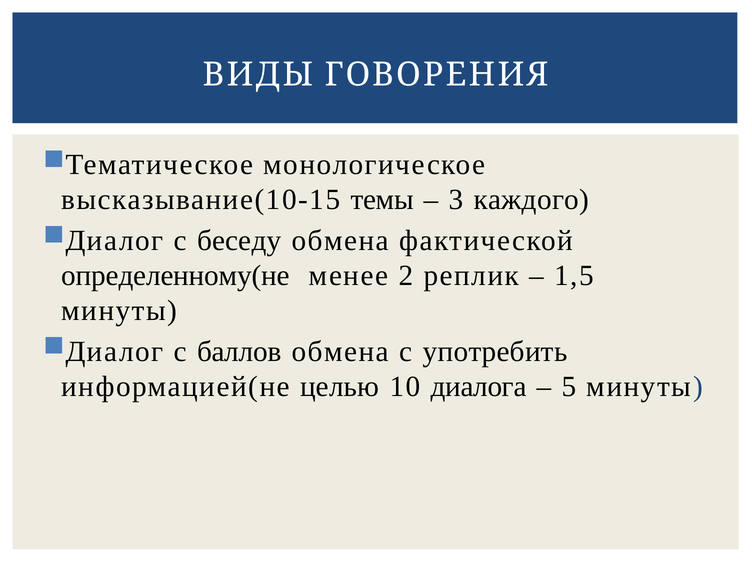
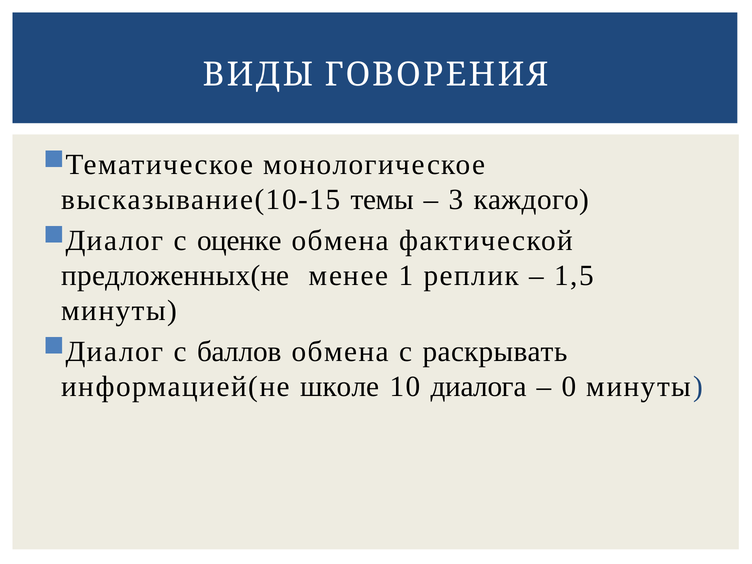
беседу: беседу -> оценке (239, 241)
определенному(не: определенному(не -> предложенных(не (175, 276)
2: 2 -> 1 (406, 276)
употребить: употребить -> раскрывать (495, 352)
целью: целью -> школе (340, 387)
5: 5 -> 0 (569, 387)
